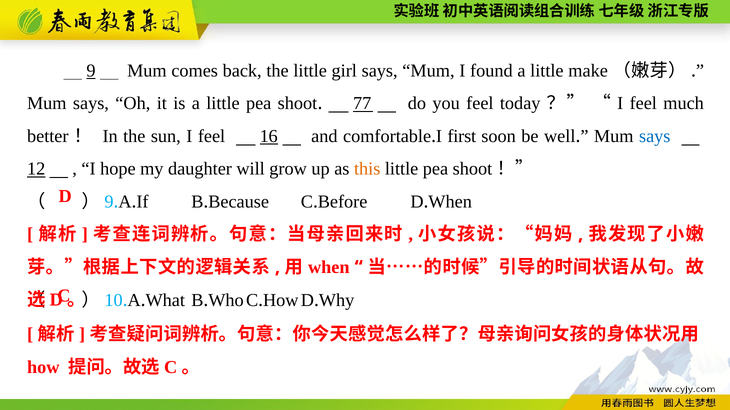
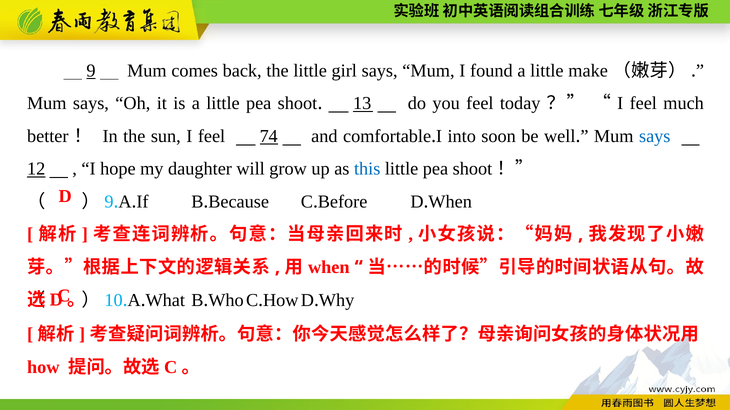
77: 77 -> 13 (362, 103)
16: 16 -> 74 (269, 136)
first: first -> into (462, 136)
this colour: orange -> blue (367, 169)
